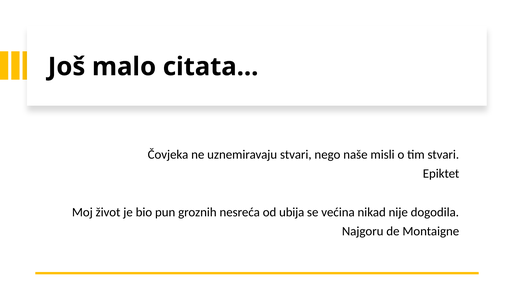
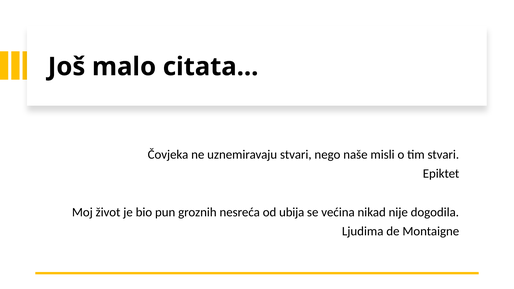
Najgoru: Najgoru -> Ljudima (363, 231)
